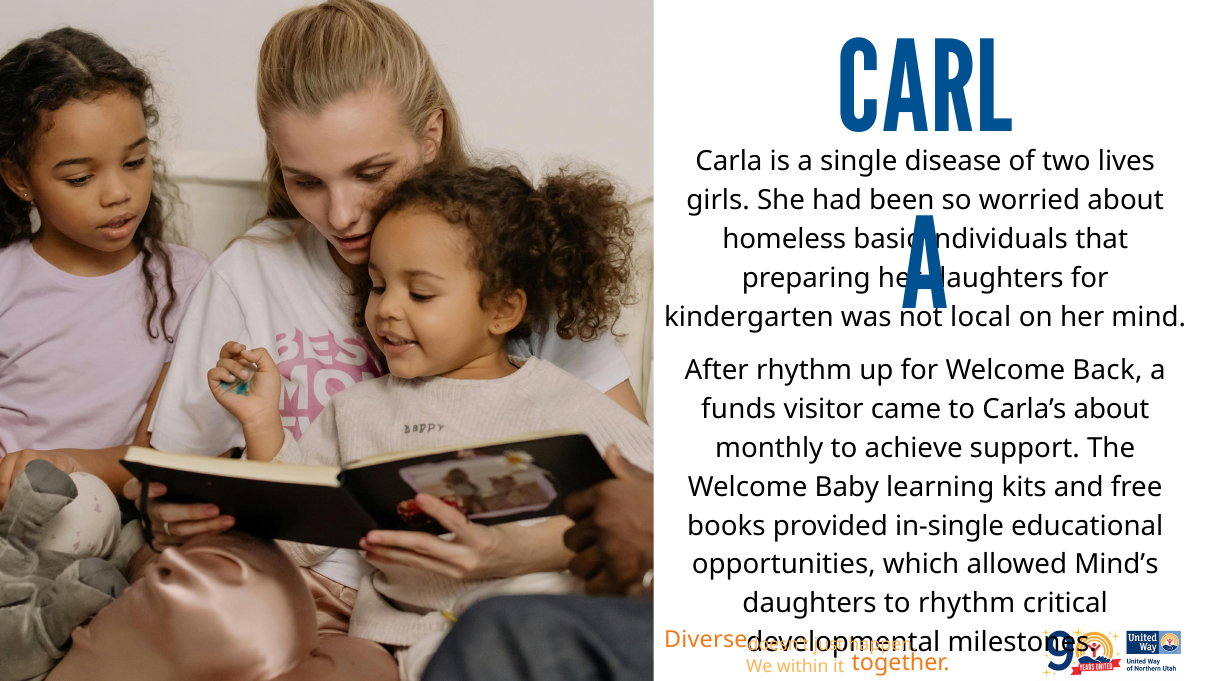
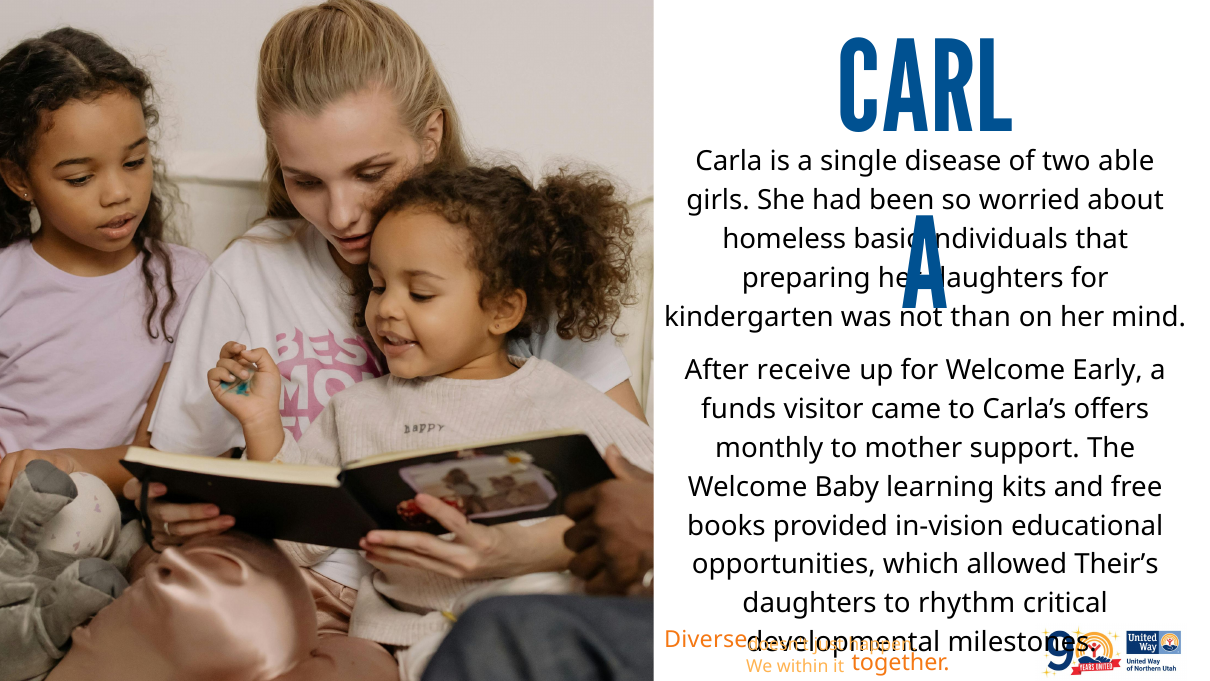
lives: lives -> able (1126, 162)
local: local -> than (981, 317)
After rhythm: rhythm -> receive (804, 370)
Back: Back -> Early (1108, 370)
Carla’s about: about -> offers (1111, 409)
achieve: achieve -> mother (913, 448)
in-single: in-single -> in-vision (949, 526)
Mind’s: Mind’s -> Their’s (1116, 564)
